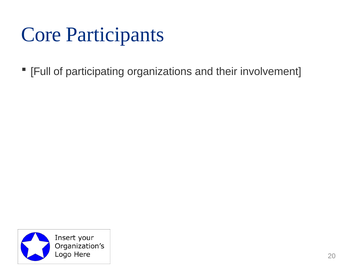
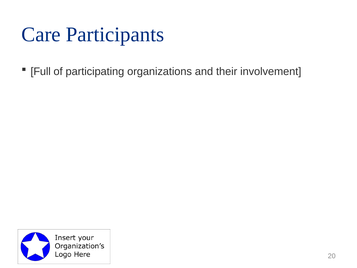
Core: Core -> Care (41, 34)
